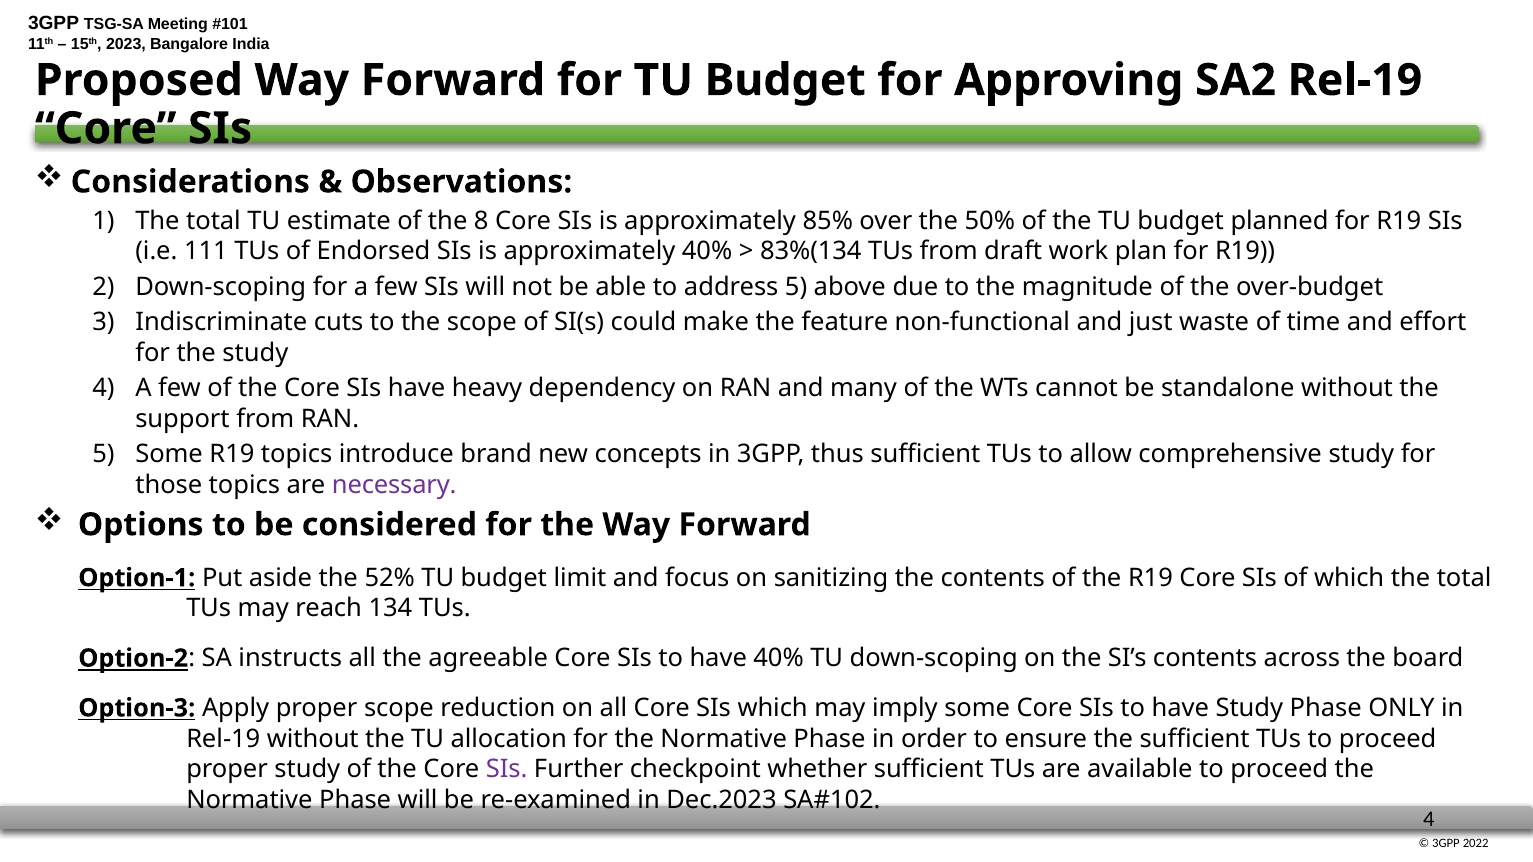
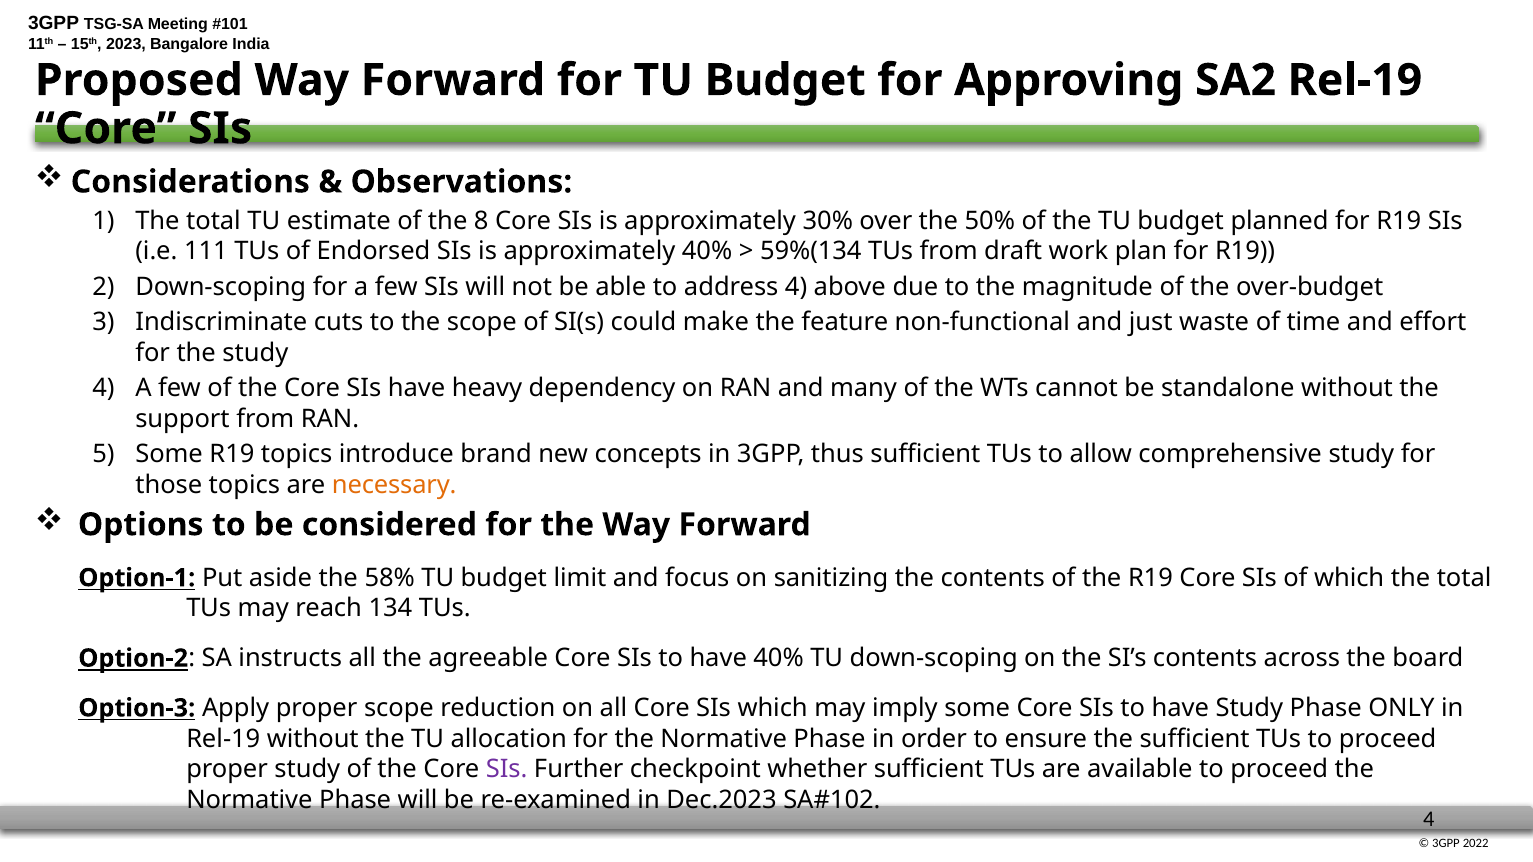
85%: 85% -> 30% (828, 221)
83%(134: 83%(134 -> 59%(134 (811, 251)
address 5: 5 -> 4 (796, 287)
necessary colour: purple -> orange (394, 485)
52%: 52% -> 58% (390, 578)
